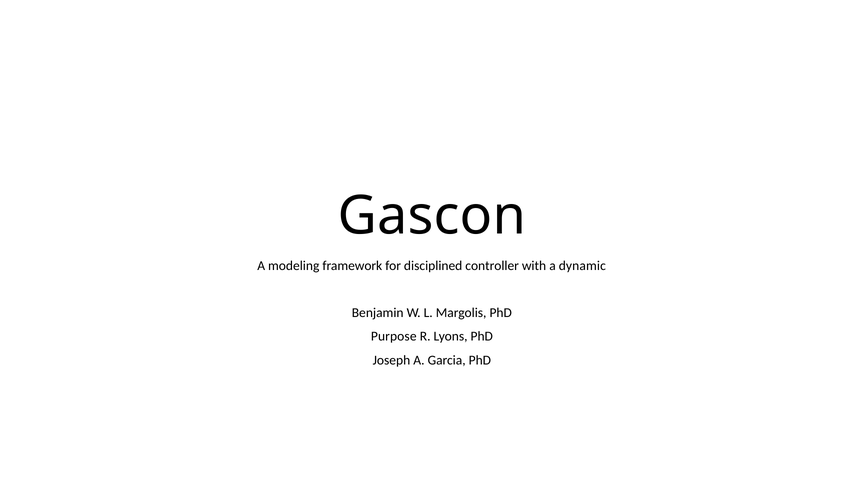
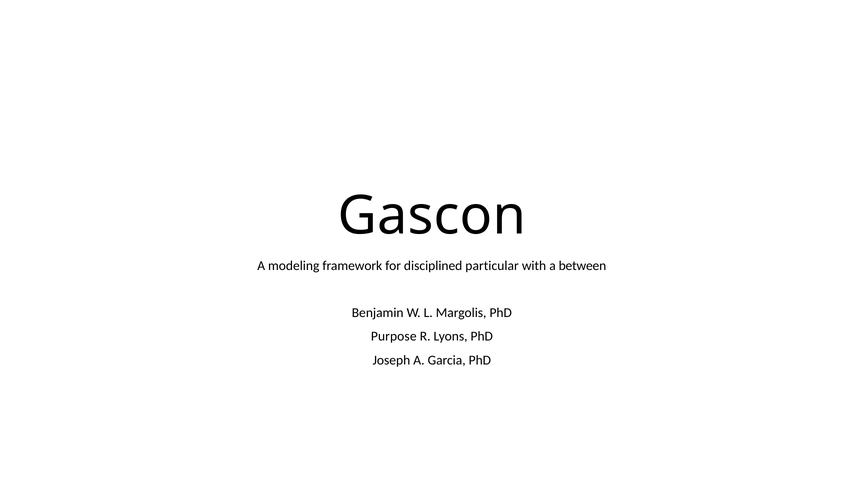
controller: controller -> particular (492, 266)
dynamic: dynamic -> between (582, 266)
